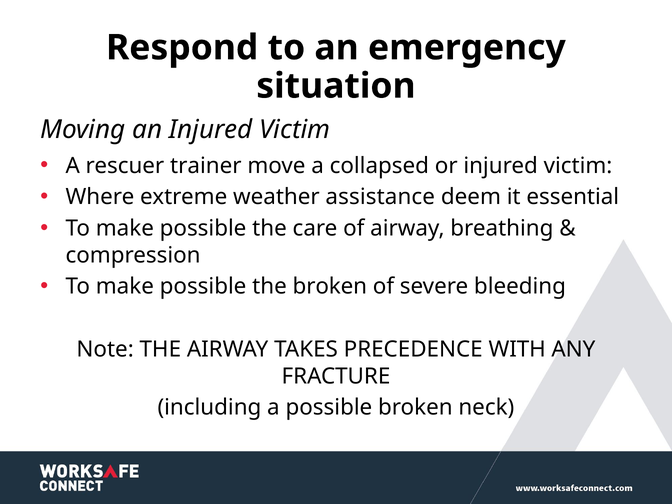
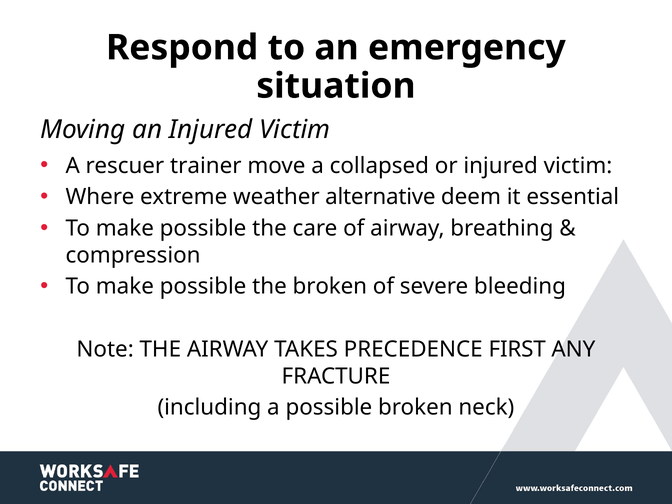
assistance: assistance -> alternative (380, 197)
WITH: WITH -> FIRST (517, 349)
